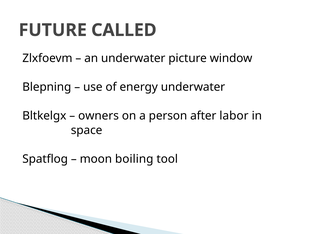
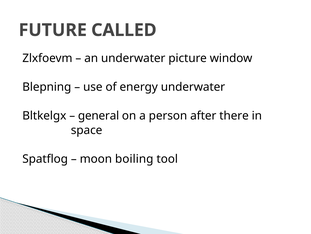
owners: owners -> general (99, 115)
labor: labor -> there (234, 115)
